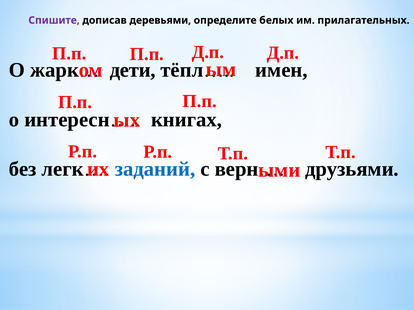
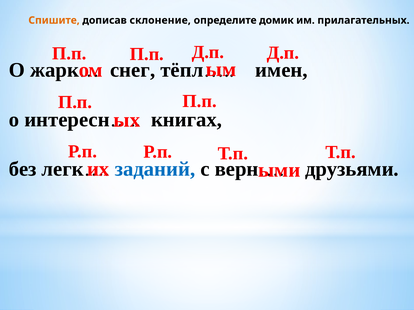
Спишите colour: purple -> orange (54, 20)
деревьями: деревьями -> склонение (160, 20)
белых: белых -> домик (276, 20)
дети: дети -> снег (133, 70)
